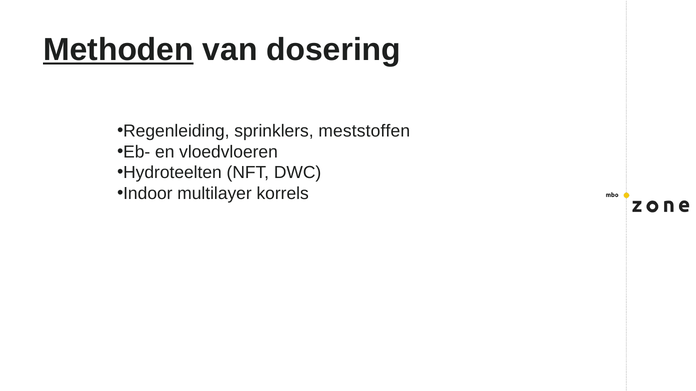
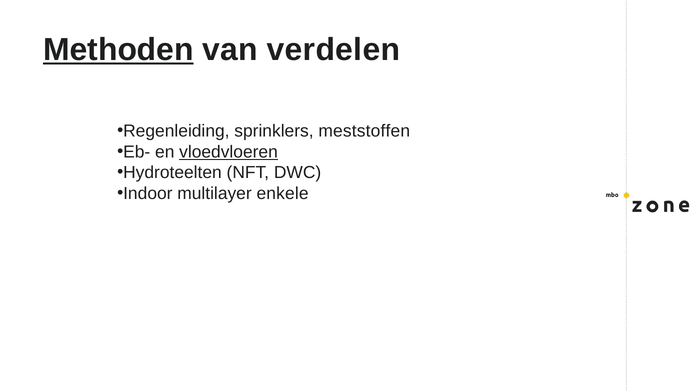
dosering: dosering -> verdelen (333, 50)
vloedvloeren underline: none -> present (229, 152)
korrels: korrels -> enkele (283, 194)
